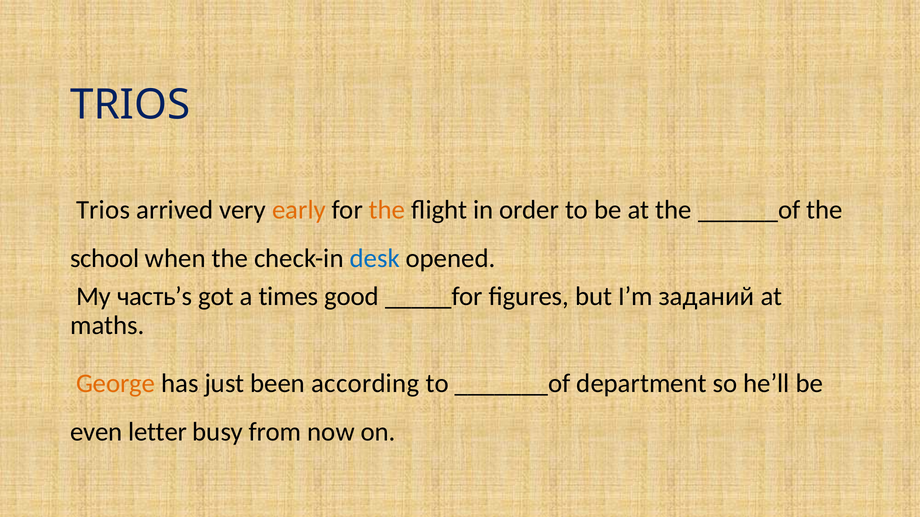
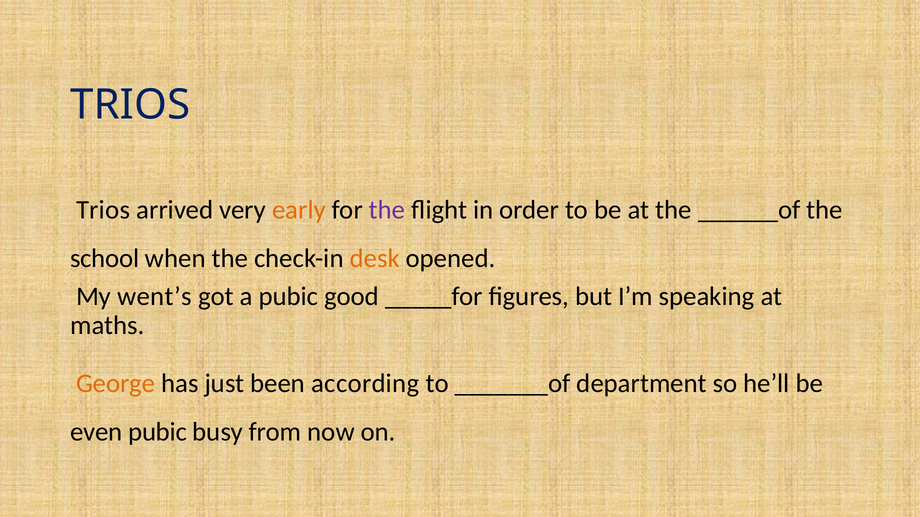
the colour: orange -> purple (387, 210)
desk colour: blue -> orange (375, 258)
часть’s: часть’s -> went’s (154, 297)
a times: times -> pubic (288, 297)
заданий: заданий -> speaking (707, 297)
even letter: letter -> pubic (158, 432)
